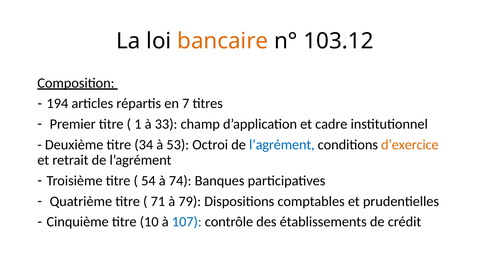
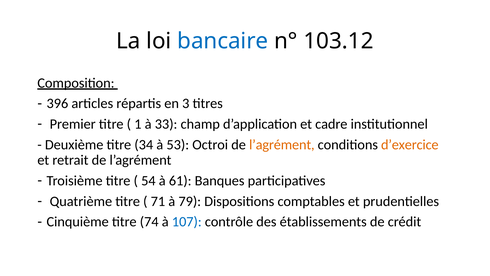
bancaire colour: orange -> blue (223, 41)
194: 194 -> 396 (57, 103)
7: 7 -> 3 (186, 103)
l’agrément colour: blue -> orange (282, 144)
74: 74 -> 61 (180, 180)
10: 10 -> 74 (149, 222)
